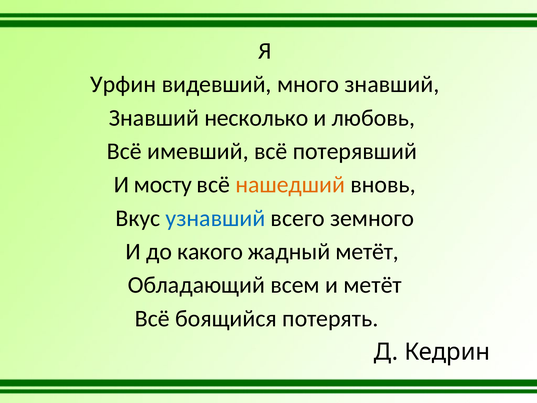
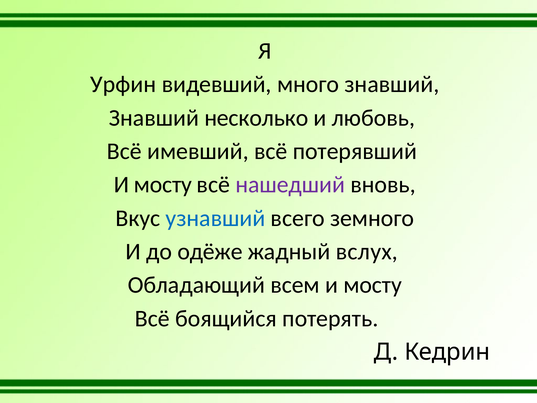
нашедший colour: orange -> purple (290, 185)
какого: какого -> одёже (210, 251)
жадный метёт: метёт -> вслух (367, 251)
всем и метёт: метёт -> мосту (373, 285)
